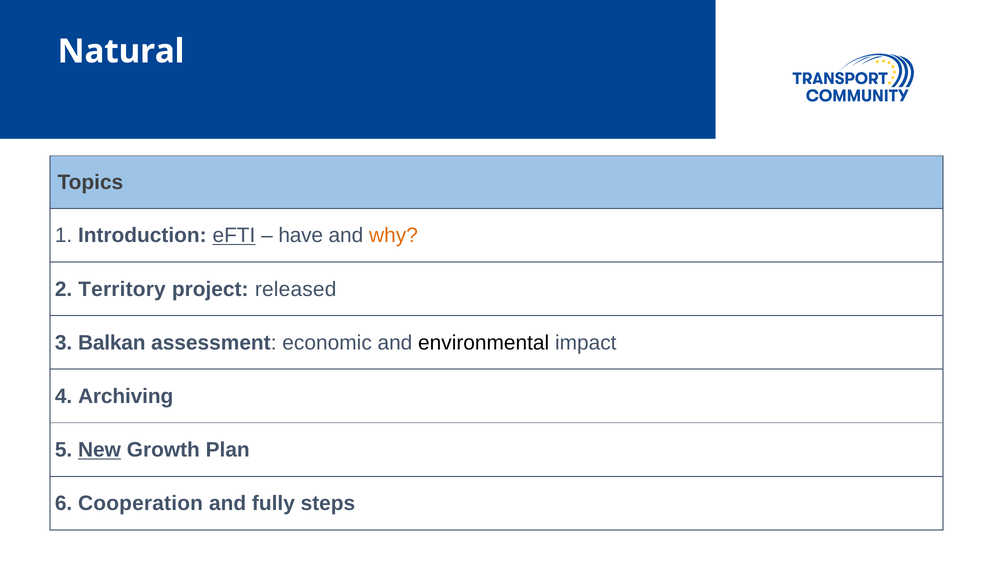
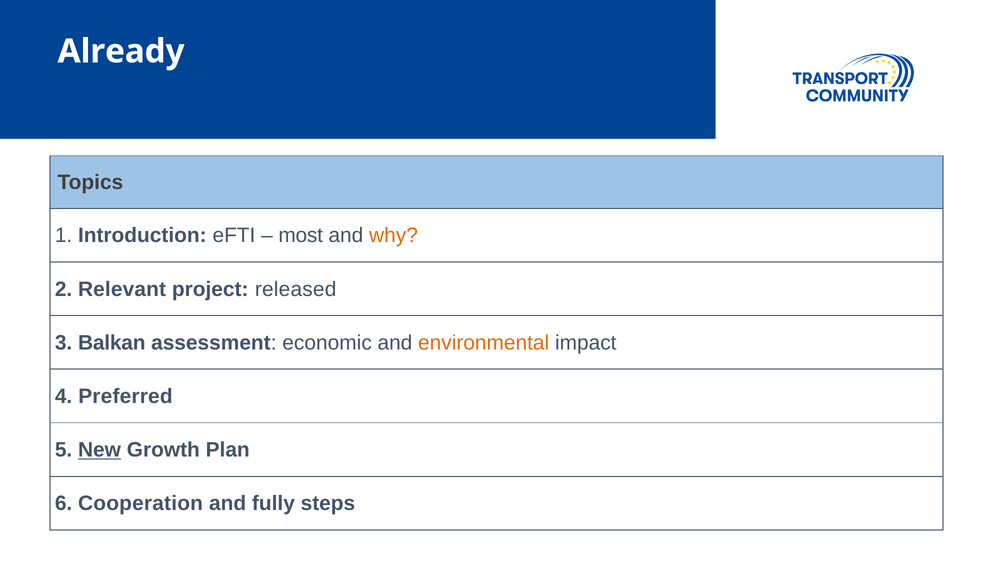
Natural: Natural -> Already (121, 51)
eFTI underline: present -> none (234, 236)
have: have -> most (301, 236)
Territory: Territory -> Relevant (122, 289)
environmental colour: black -> orange (484, 343)
Archiving: Archiving -> Preferred (125, 396)
